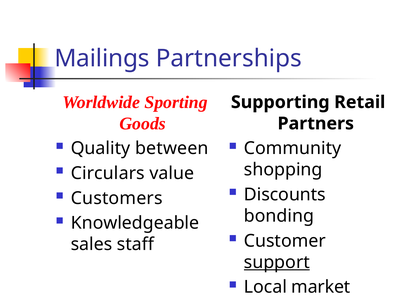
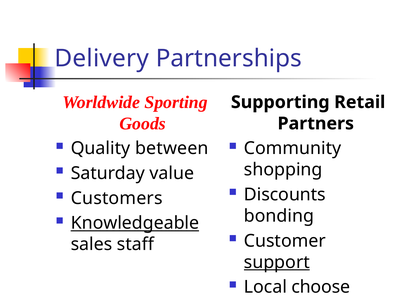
Mailings: Mailings -> Delivery (102, 58)
Circulars: Circulars -> Saturday (108, 173)
Knowledgeable underline: none -> present (135, 223)
Local market: market -> choose (321, 287)
